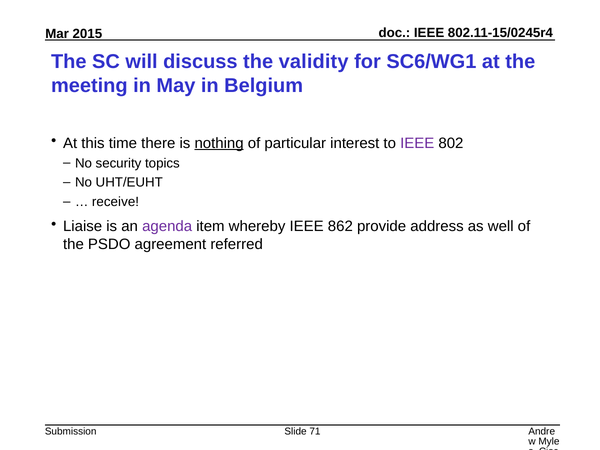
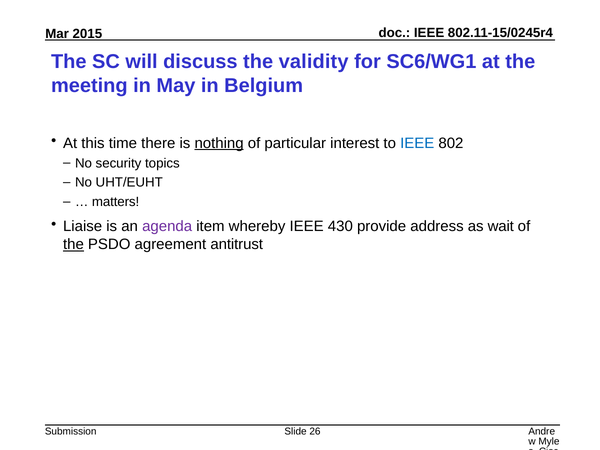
IEEE colour: purple -> blue (417, 143)
receive: receive -> matters (116, 202)
862: 862 -> 430 (340, 227)
well: well -> wait (501, 227)
the underline: none -> present (73, 245)
referred: referred -> antitrust (237, 245)
71: 71 -> 26 (315, 432)
